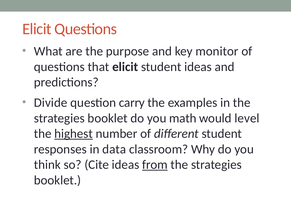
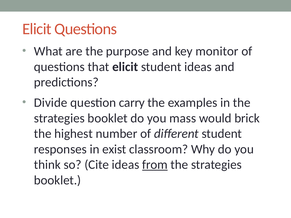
math: math -> mass (183, 118)
level: level -> brick (247, 118)
highest underline: present -> none (74, 134)
data: data -> exist (114, 149)
